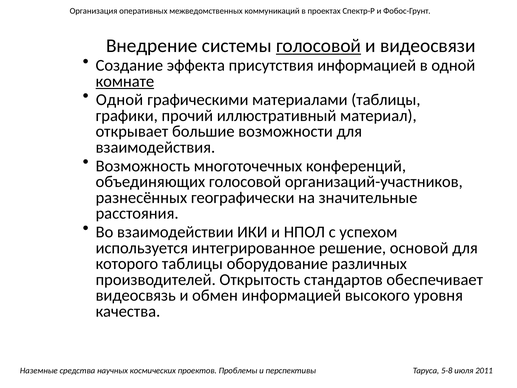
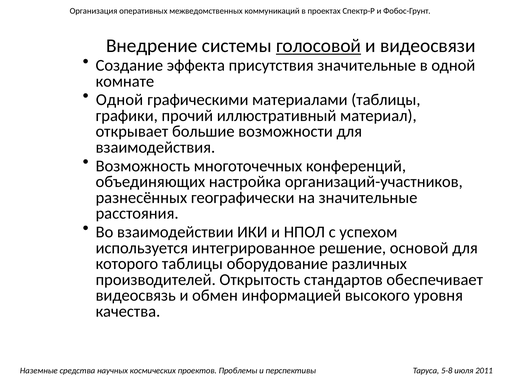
присутствия информацией: информацией -> значительные (367, 65)
комнате underline: present -> none (125, 81)
объединяющих голосовой: голосовой -> настройка (245, 182)
